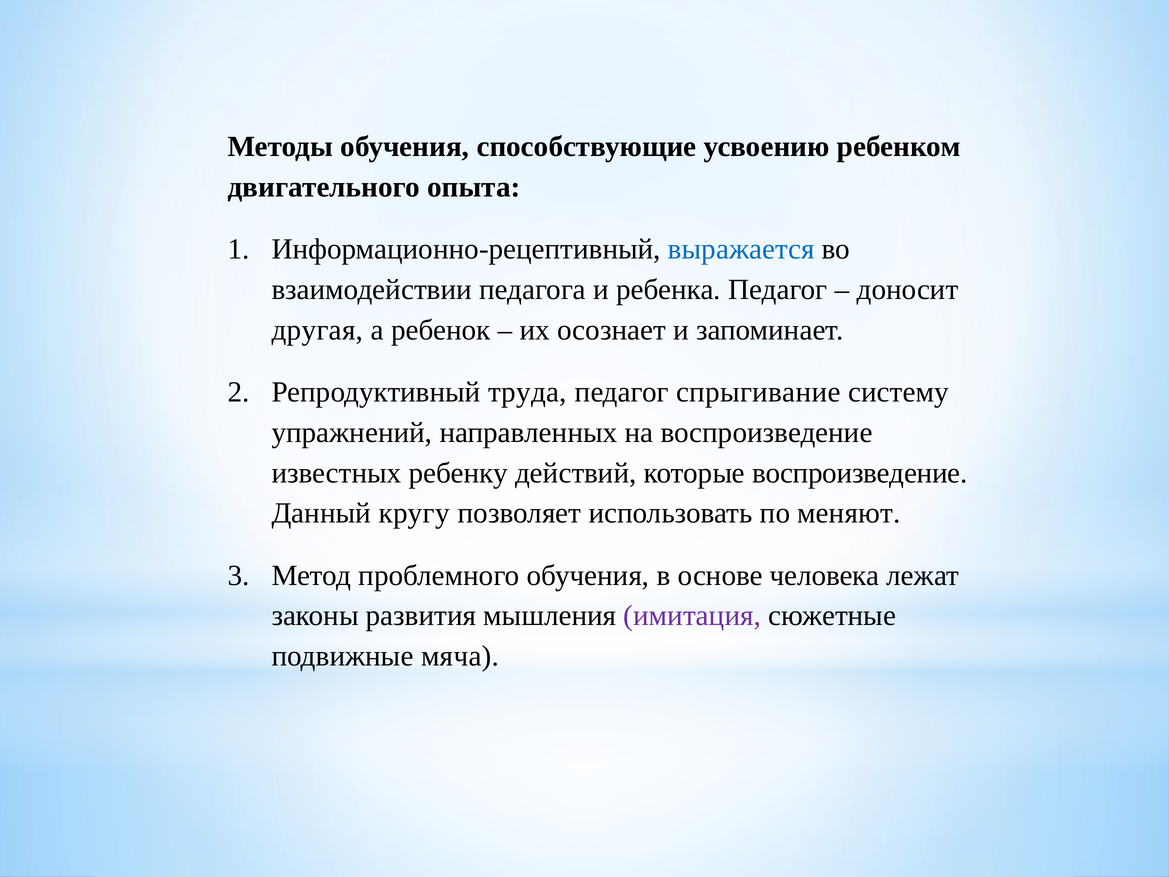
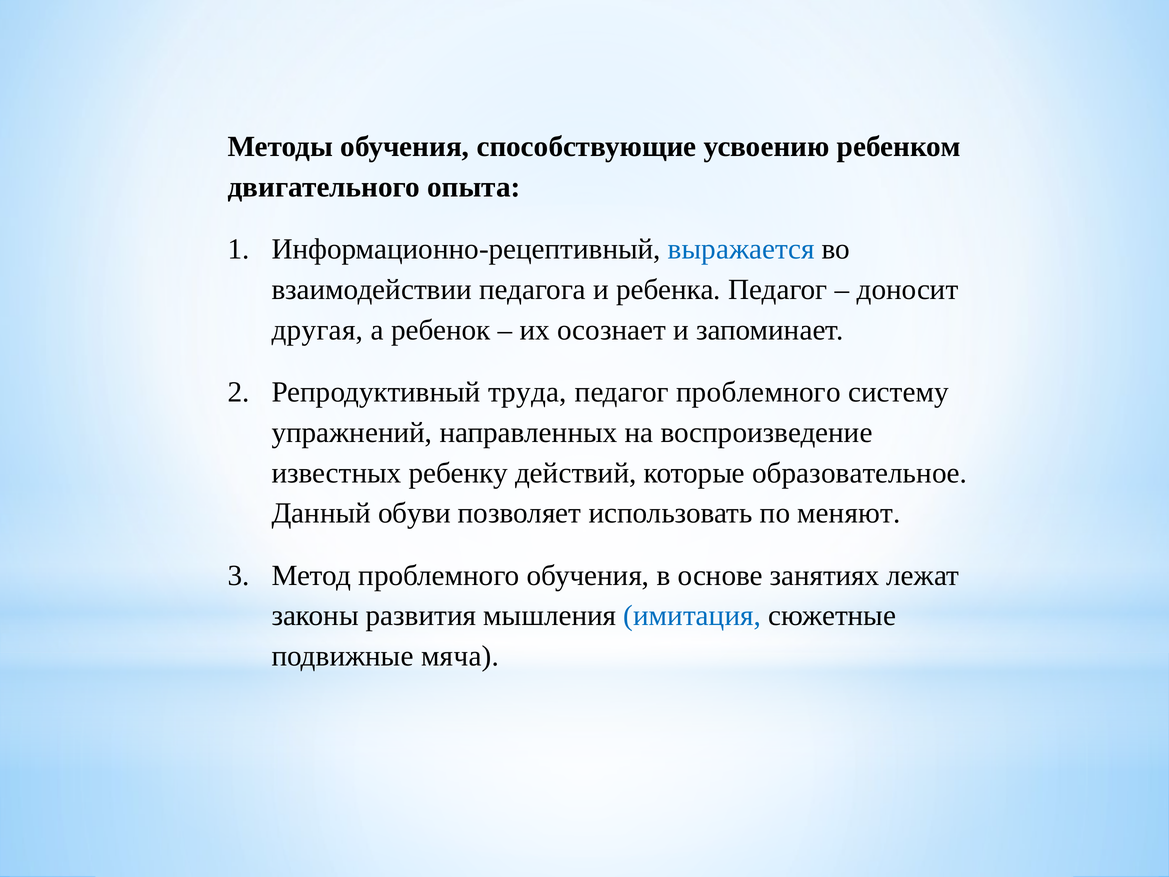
педагог спрыгивание: спрыгивание -> проблемного (758, 392)
которые воспроизведение: воспроизведение -> образовательное (860, 473)
кругу: кругу -> обуви (414, 513)
человека: человека -> занятиях (825, 575)
имитация colour: purple -> blue (692, 616)
